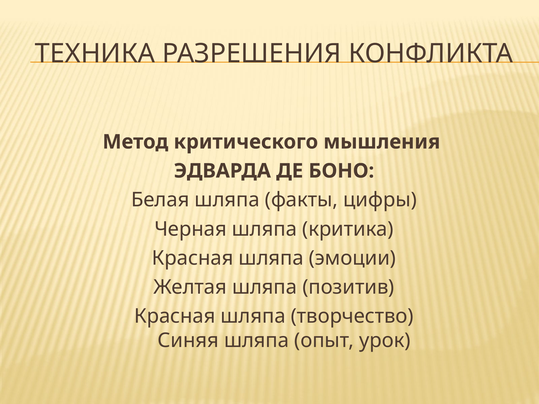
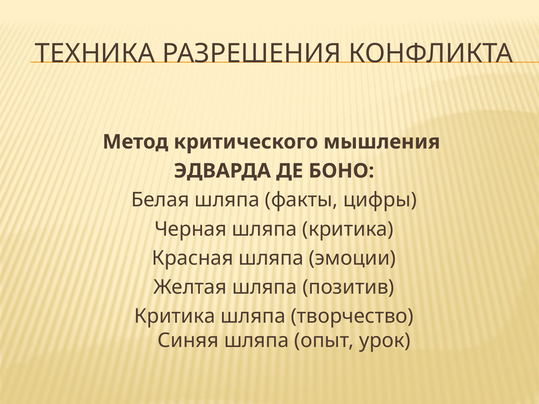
Красная: Красная -> Критика (175, 316)
